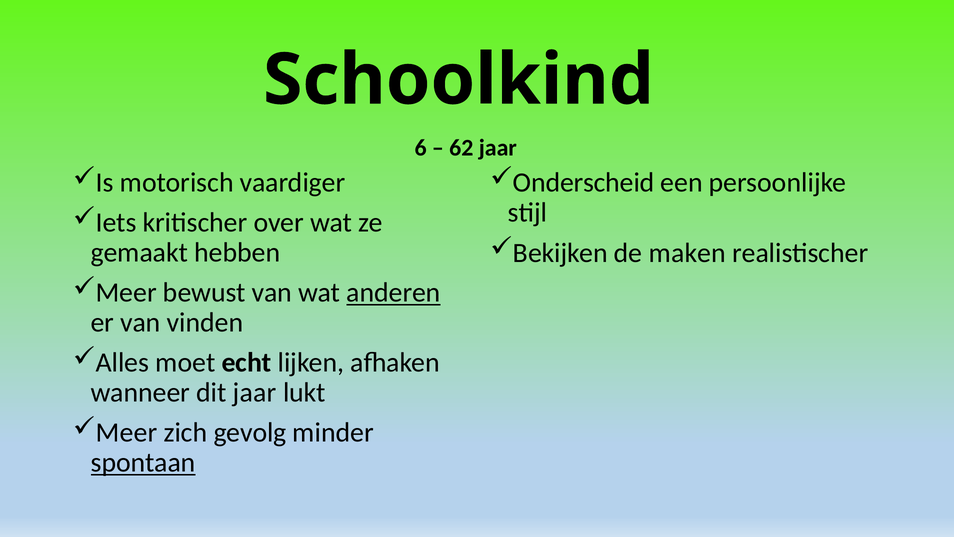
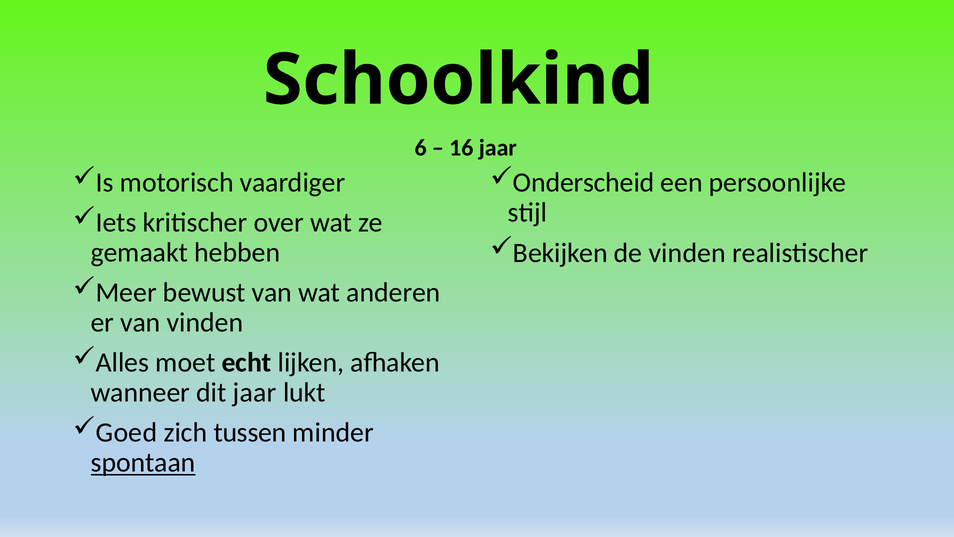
62: 62 -> 16 (461, 148)
de maken: maken -> vinden (687, 253)
anderen underline: present -> none (393, 292)
Meer: Meer -> Goed (126, 432)
gevolg: gevolg -> tussen (250, 432)
